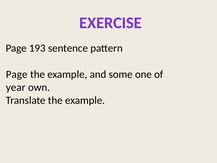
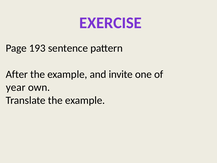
Page: Page -> After (17, 74)
some: some -> invite (121, 74)
